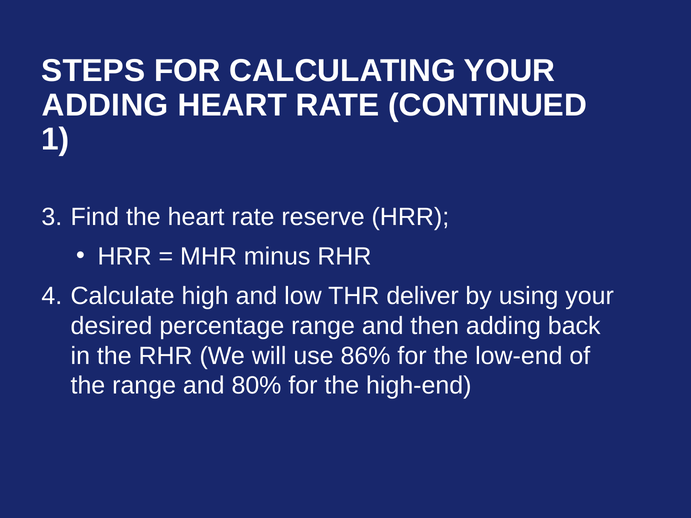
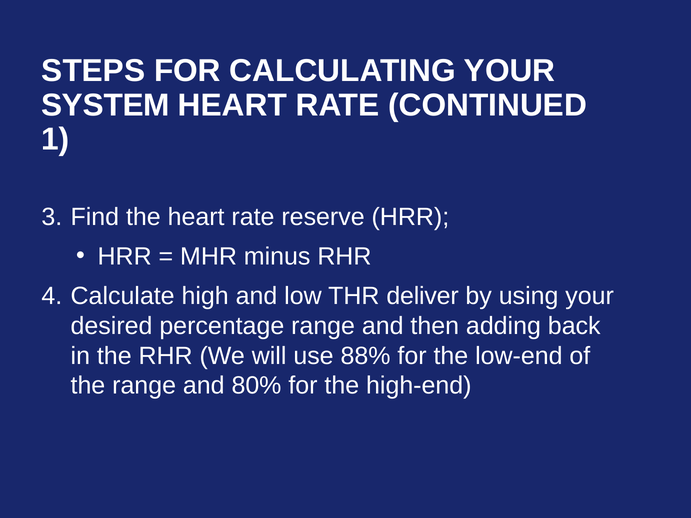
ADDING: ADDING -> SYSTEM (105, 105)
86%: 86% -> 88% (366, 356)
